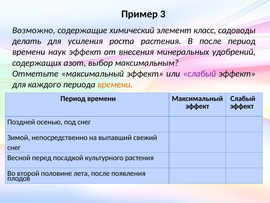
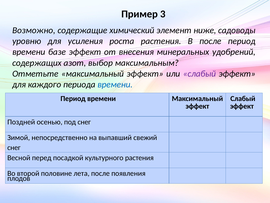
класс: класс -> ниже (205, 30)
делать: делать -> уровню (27, 41)
наук: наук -> базе (57, 52)
времени colour: orange -> blue (115, 84)
